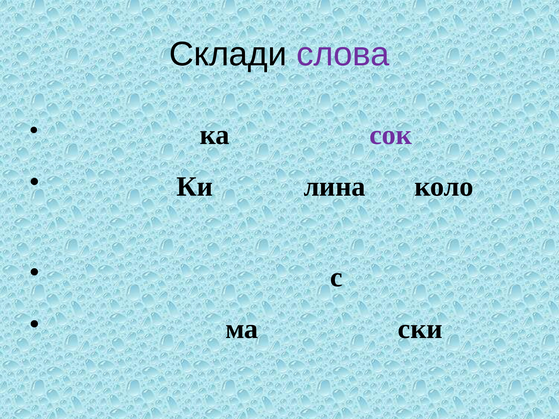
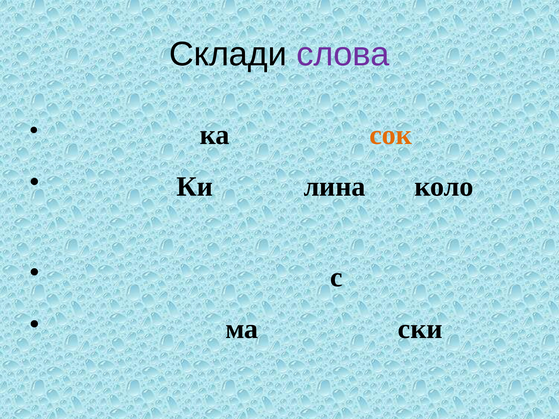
сок colour: purple -> orange (391, 135)
